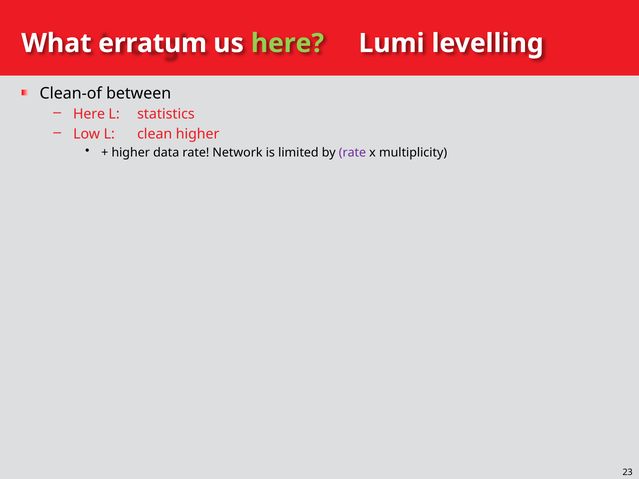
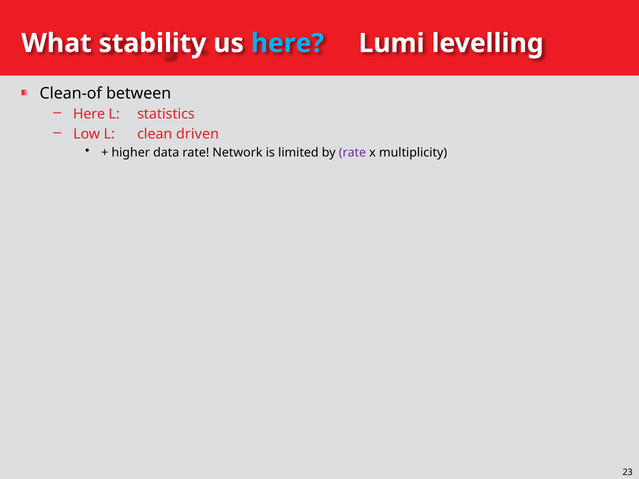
erratum: erratum -> stability (152, 43)
here colour: light green -> light blue (287, 43)
clean higher: higher -> driven (198, 134)
